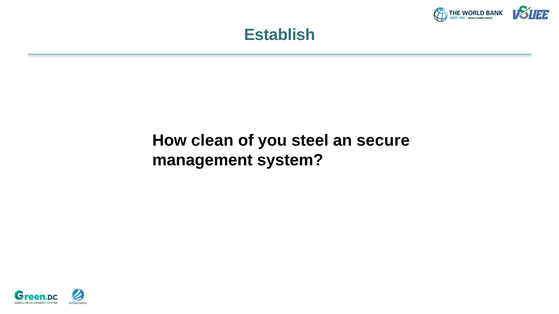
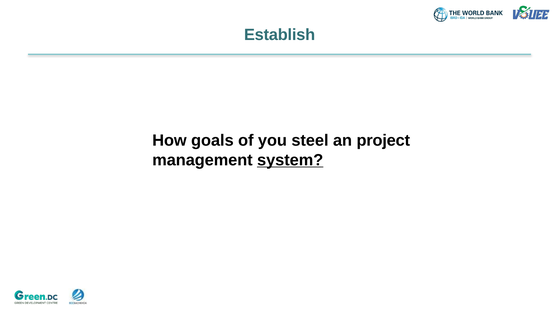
clean: clean -> goals (212, 141)
secure: secure -> project (383, 141)
system underline: none -> present (290, 160)
